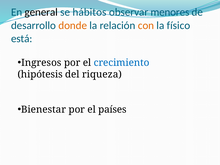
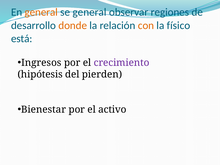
general colour: black -> orange (41, 12)
se hábitos: hábitos -> general (90, 12)
menores: menores -> regiones (170, 12)
crecimiento colour: blue -> purple (122, 63)
riqueza: riqueza -> pierden (102, 74)
países: países -> activo (112, 110)
